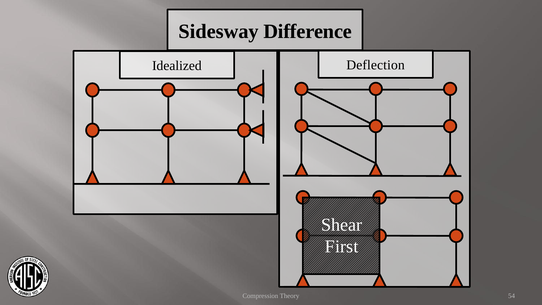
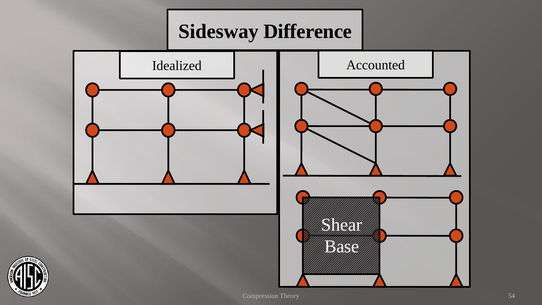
Deflection: Deflection -> Accounted (376, 65)
First: First -> Base (342, 246)
